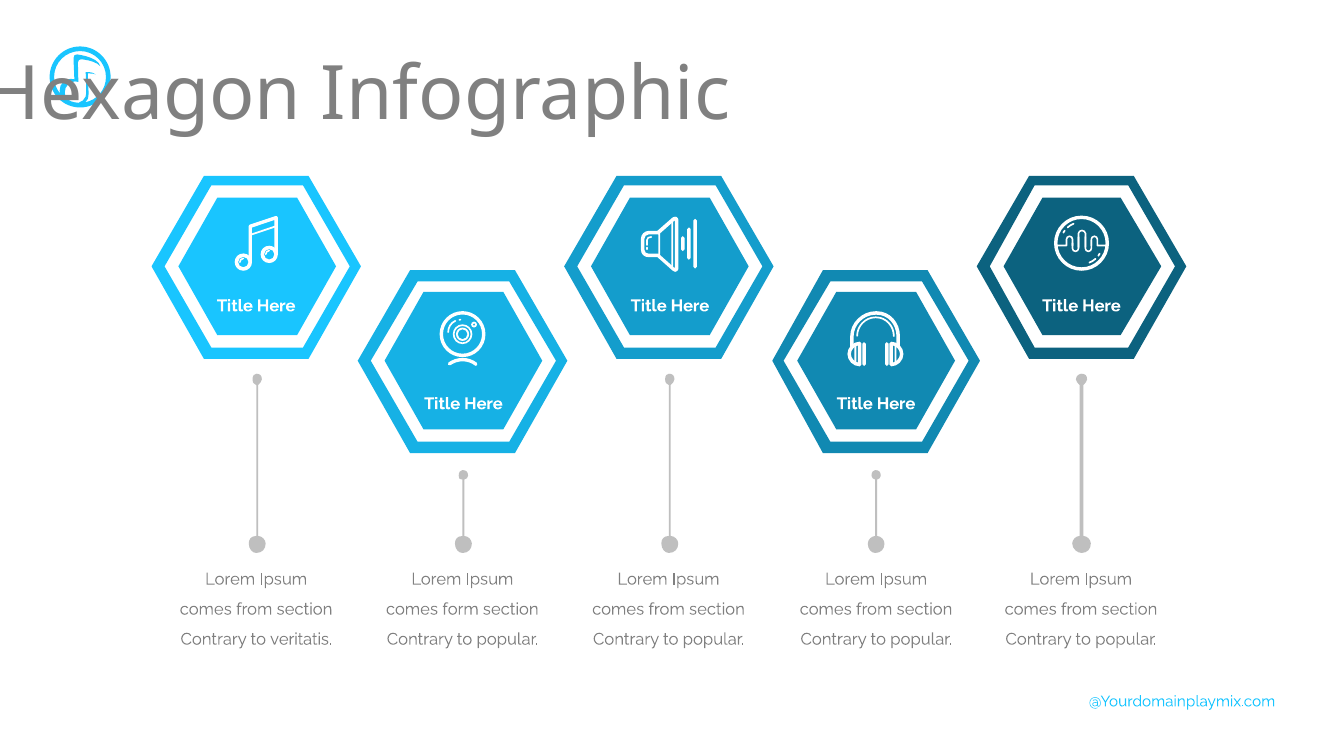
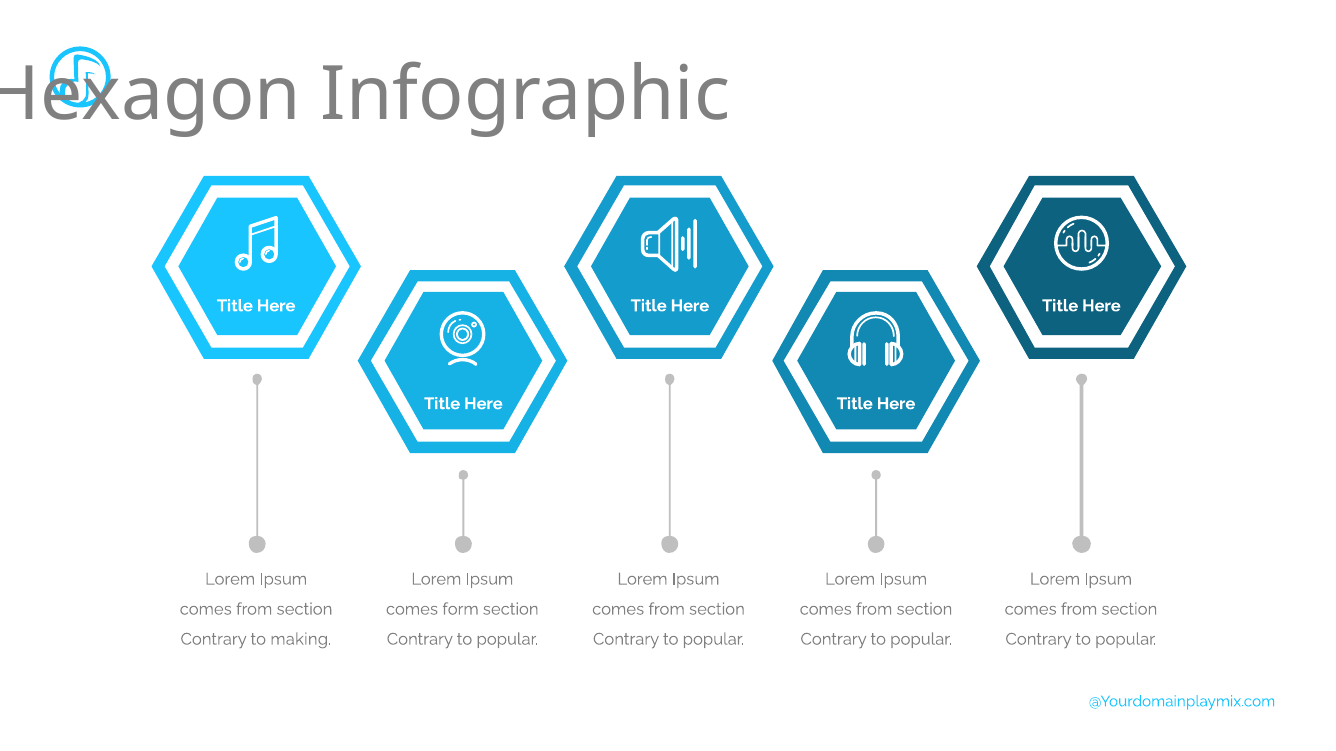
veritatis: veritatis -> making (301, 640)
